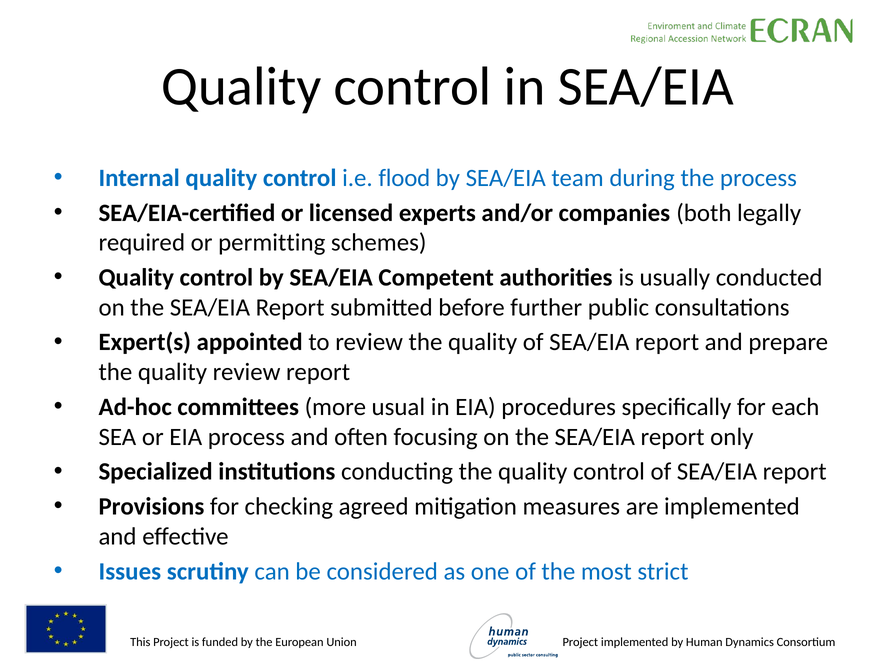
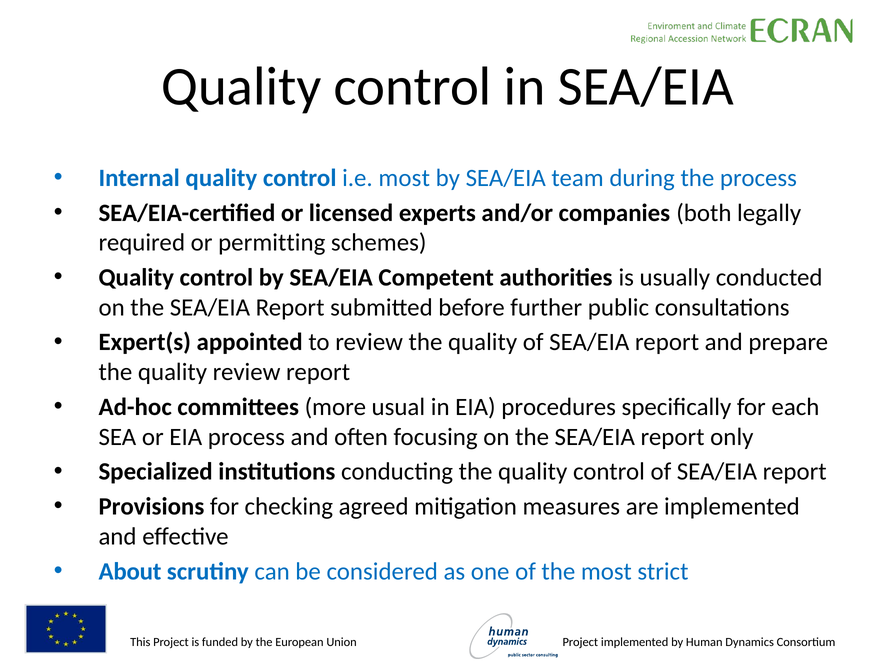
i.e flood: flood -> most (404, 178)
Issues: Issues -> About (130, 571)
